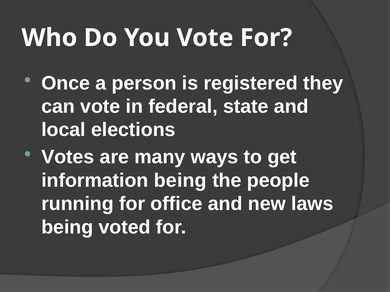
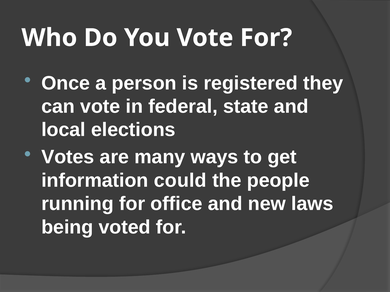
information being: being -> could (180, 181)
